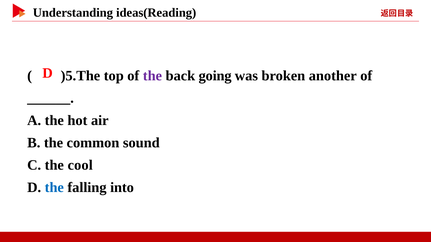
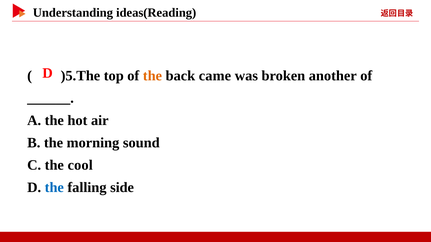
the colour: purple -> orange (152, 76)
going: going -> came (215, 76)
common: common -> morning (93, 143)
into: into -> side (122, 188)
